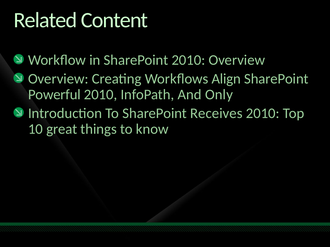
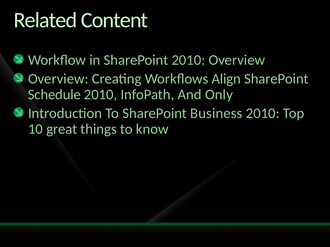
Powerful: Powerful -> Schedule (54, 95)
Receives: Receives -> Business (216, 114)
